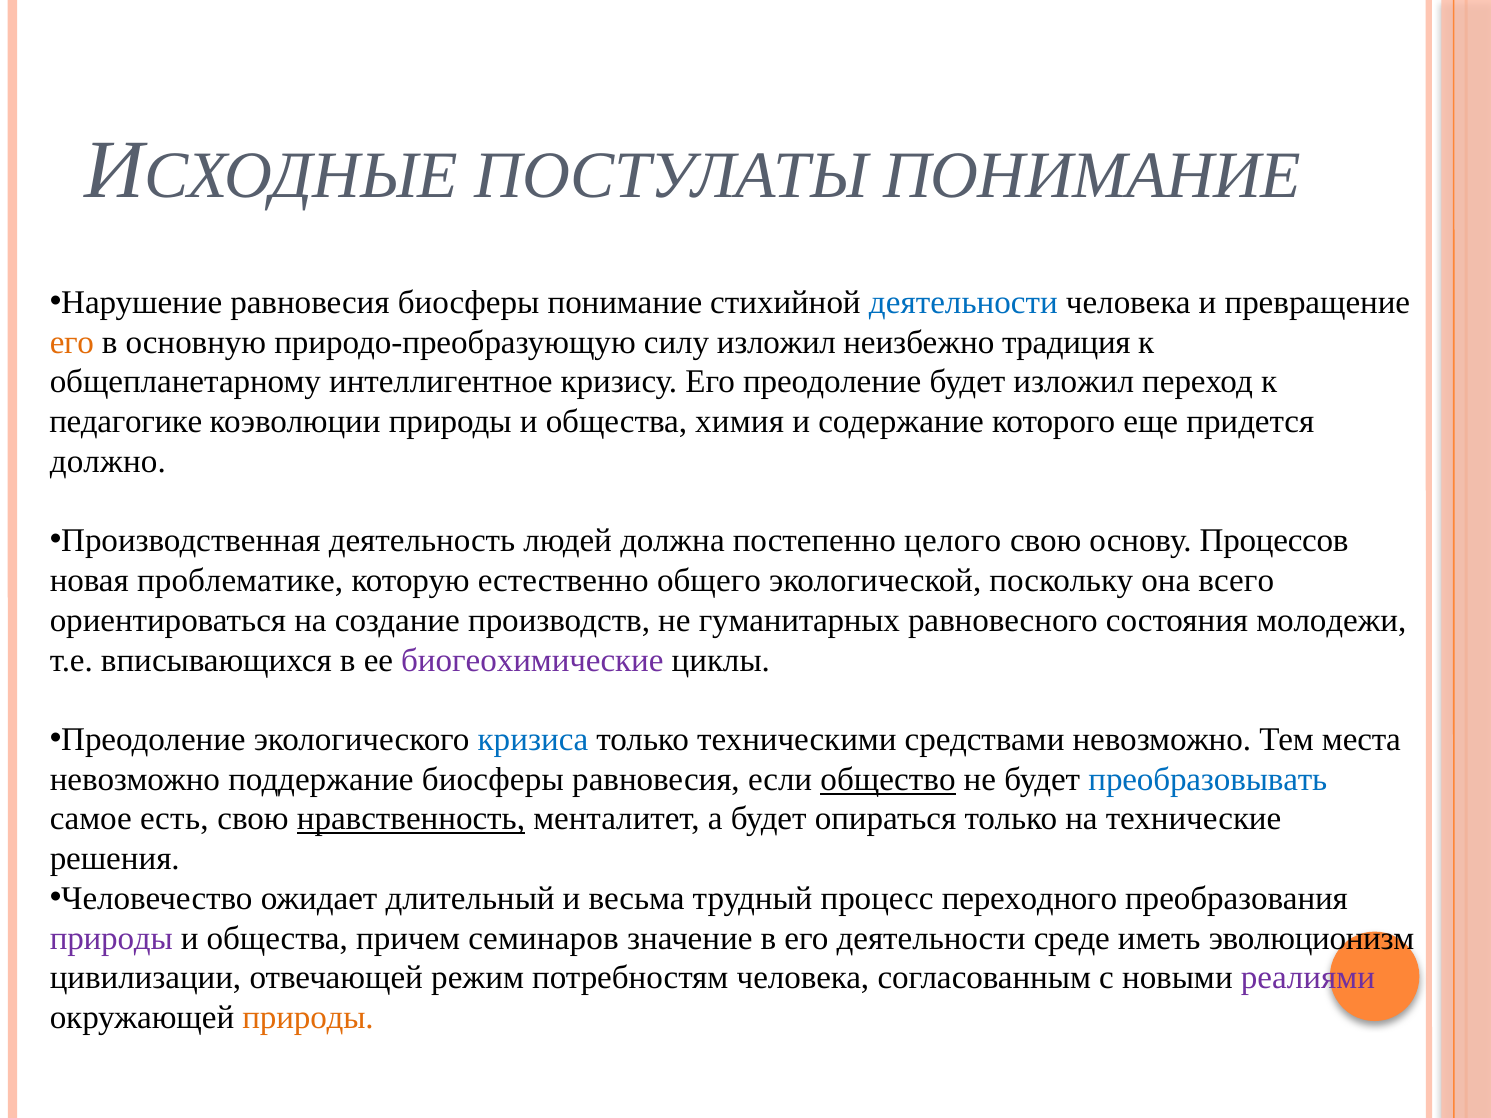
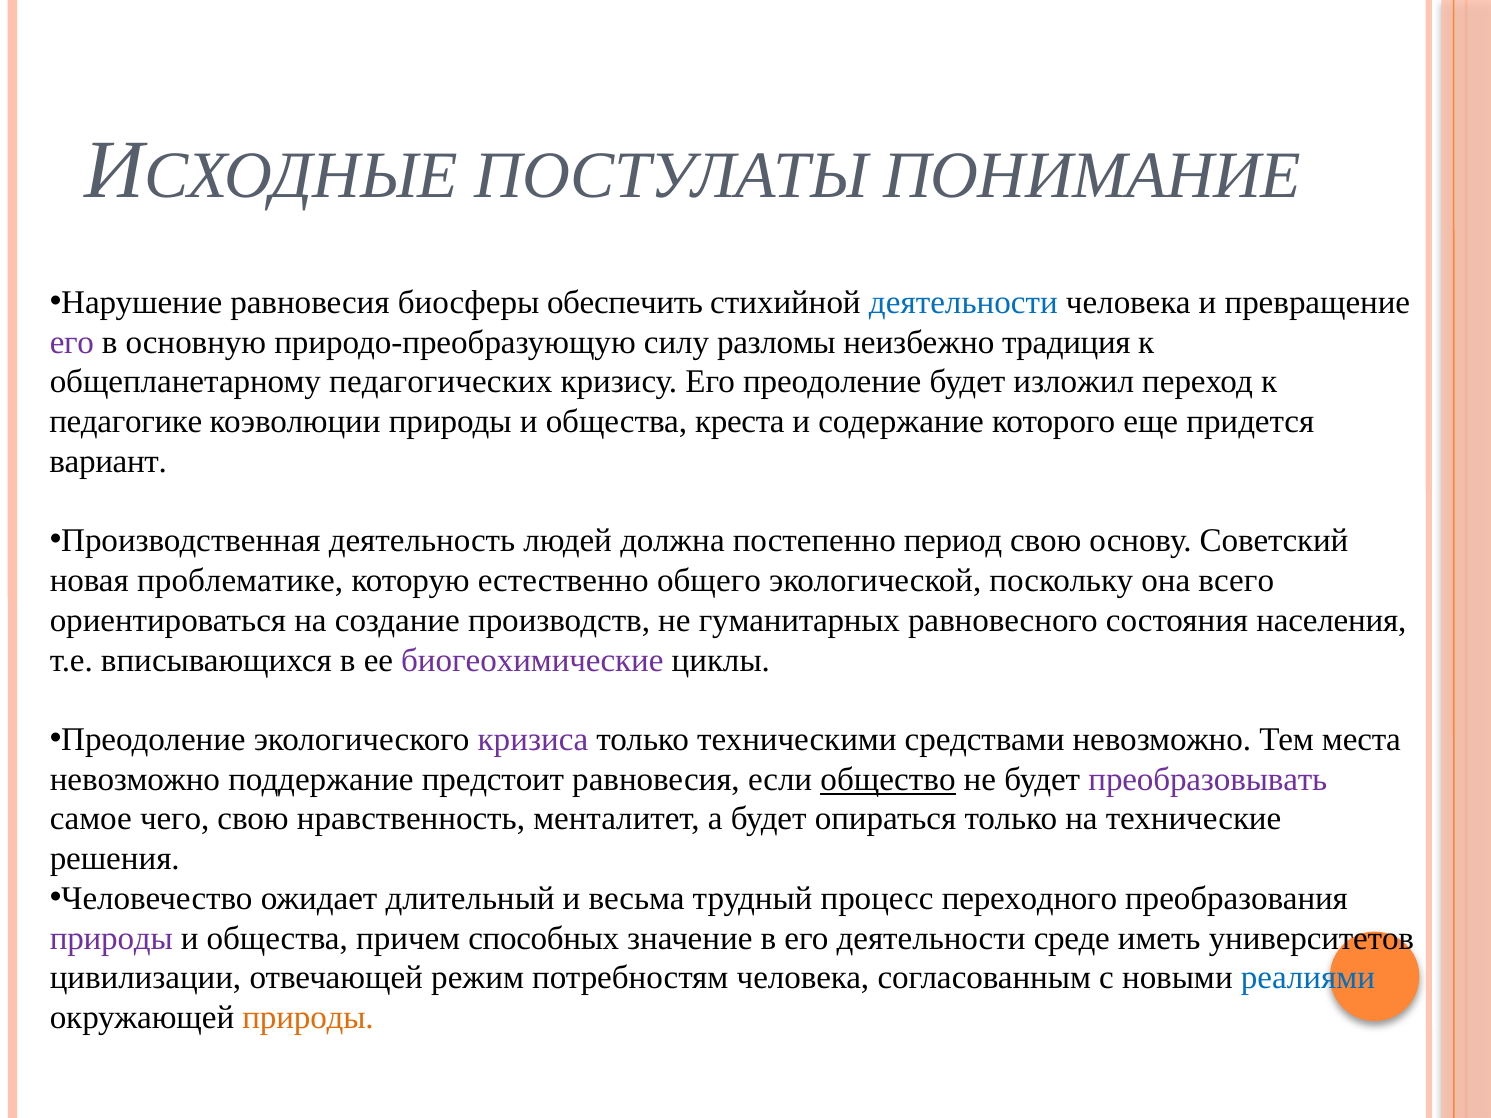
биосферы понимание: понимание -> обеспечить (625, 303)
его colour: orange -> purple (72, 342)
силу изложил: изложил -> разломы (776, 342)
интеллигентное: интеллигентное -> педагогических (441, 382)
химия: химия -> креста (740, 422)
должно: должно -> вариант (108, 462)
целого: целого -> период (953, 541)
Процессов: Процессов -> Советский (1274, 541)
молодежи: молодежи -> населения (1331, 621)
кризиса colour: blue -> purple (533, 740)
поддержание биосферы: биосферы -> предстоит (493, 779)
преобразовывать colour: blue -> purple (1208, 779)
есть: есть -> чего (175, 819)
нравственность underline: present -> none (411, 819)
семинаров: семинаров -> способных (544, 938)
эволюционизм: эволюционизм -> университетов (1311, 938)
реалиями colour: purple -> blue (1308, 978)
